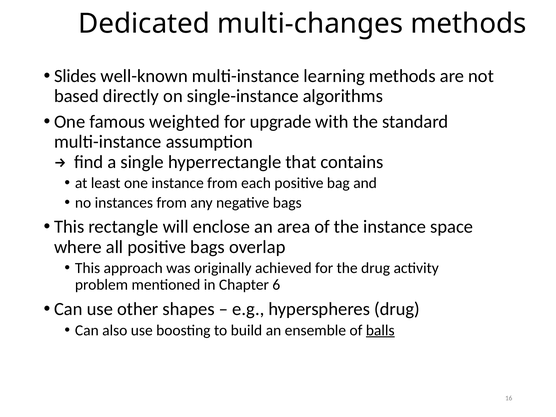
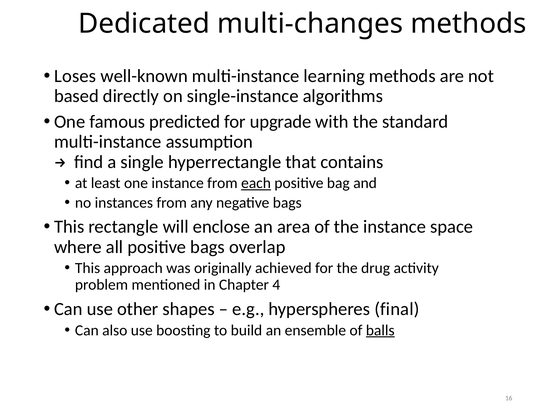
Slides: Slides -> Loses (75, 76)
weighted: weighted -> predicted (185, 122)
each underline: none -> present (256, 183)
6: 6 -> 4 (276, 285)
hyperspheres drug: drug -> final (397, 309)
